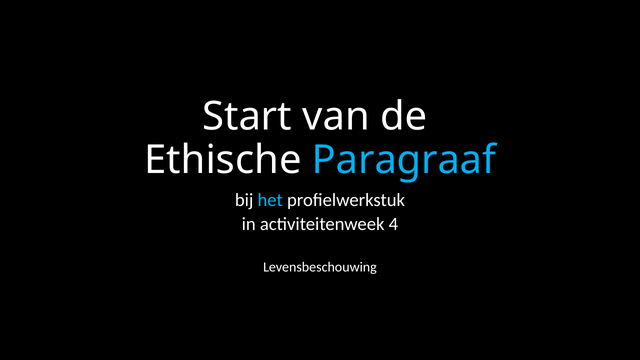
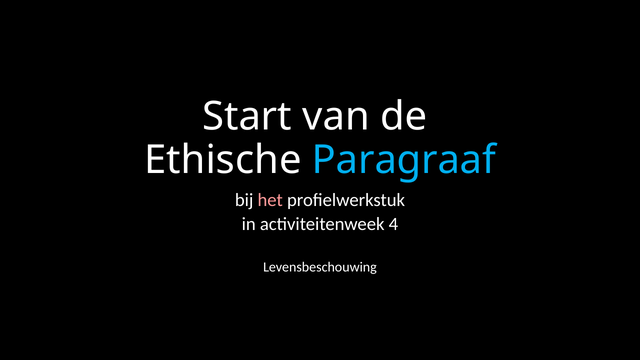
het colour: light blue -> pink (270, 200)
